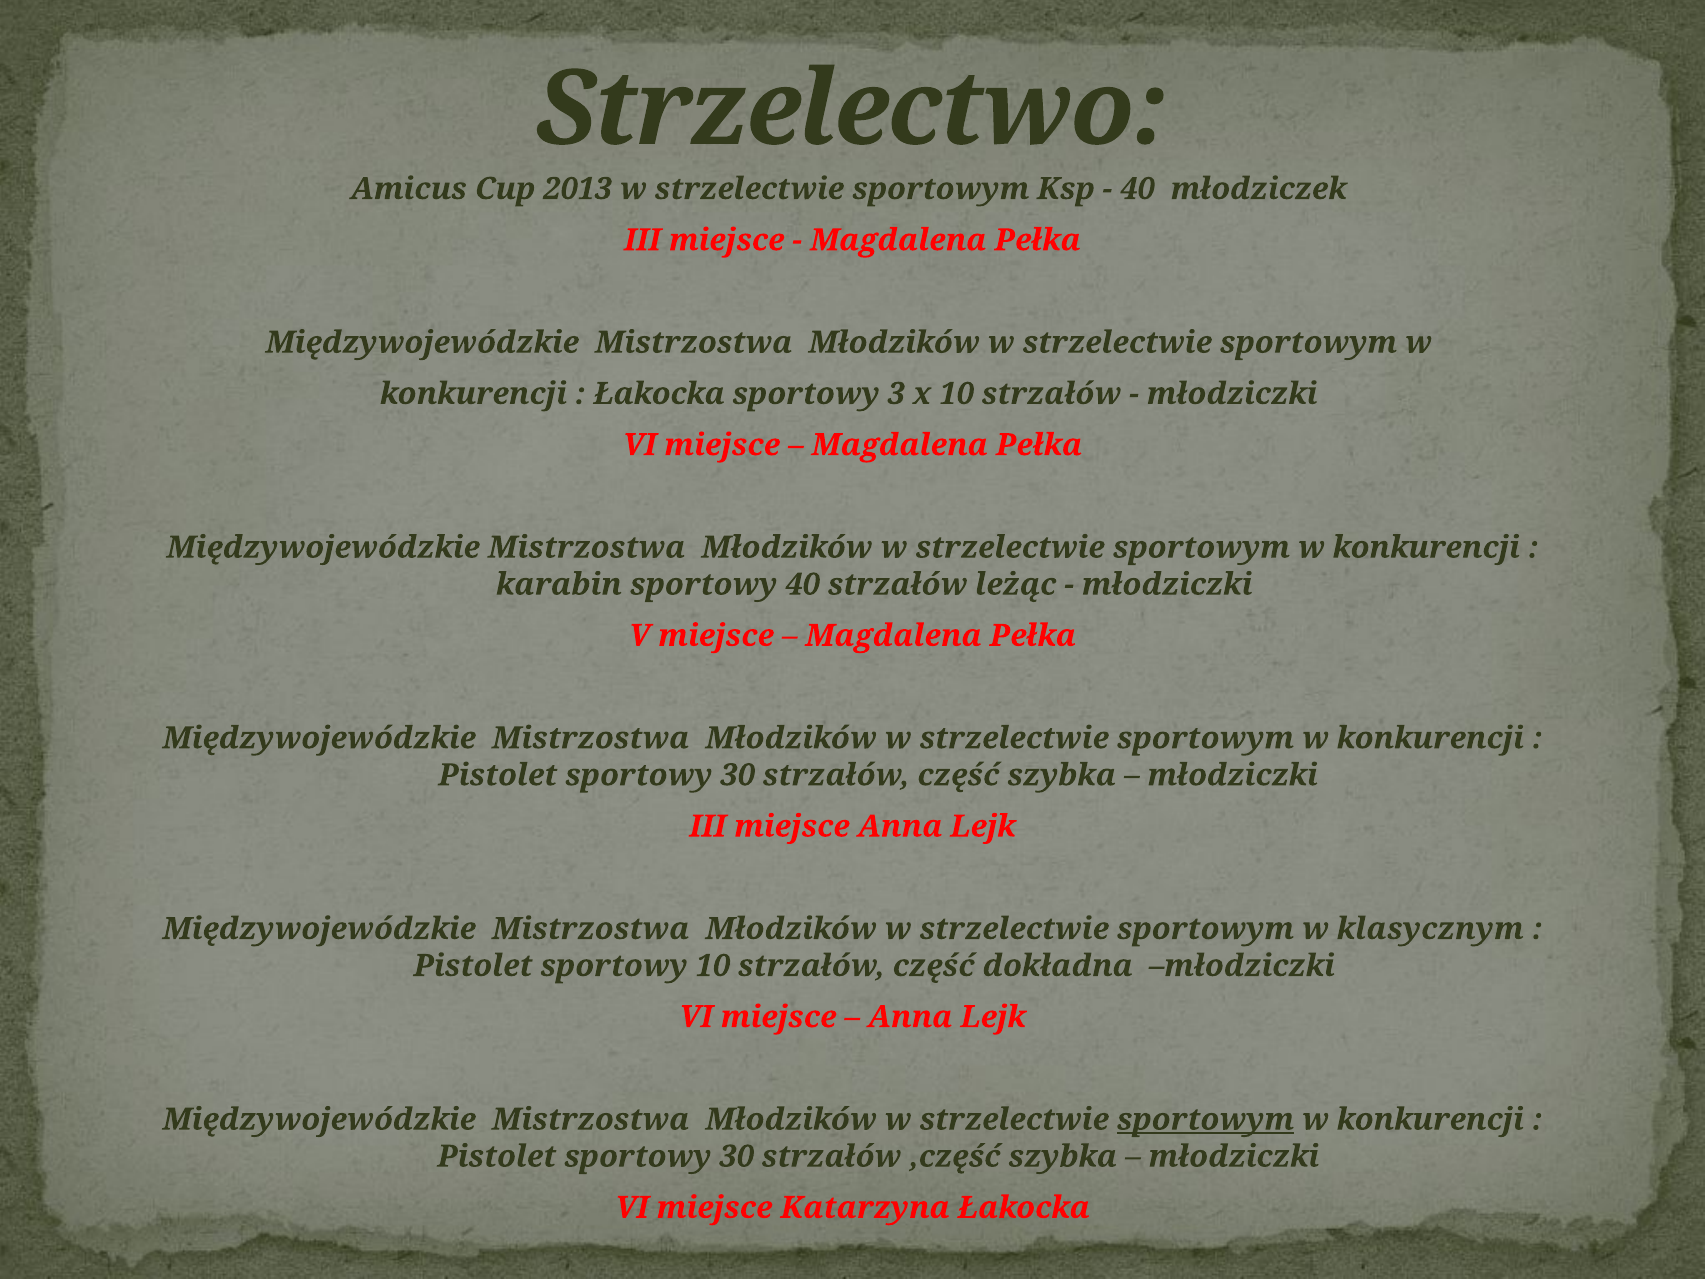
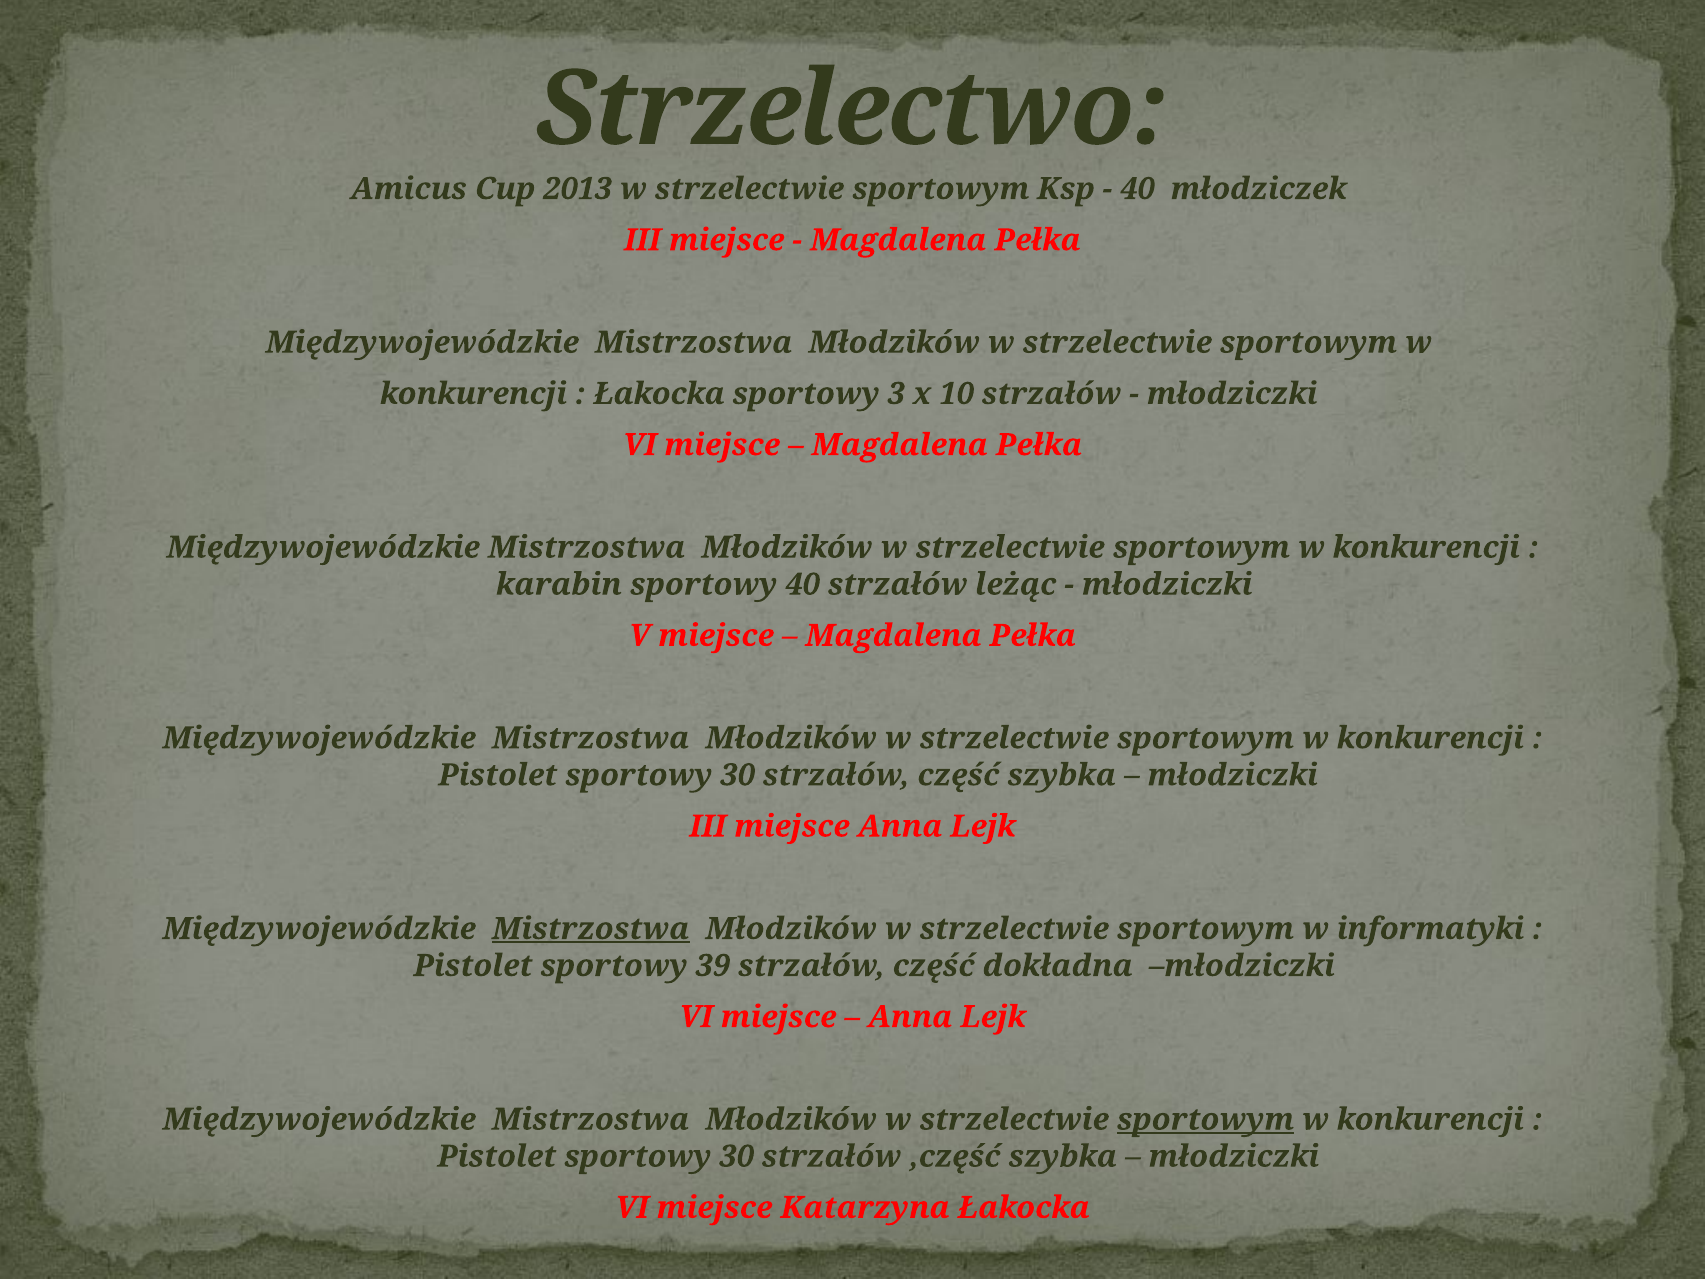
Mistrzostwa underline: none -> present (591, 929)
klasycznym: klasycznym -> informatyki (1430, 929)
sportowy 10: 10 -> 39 (713, 966)
